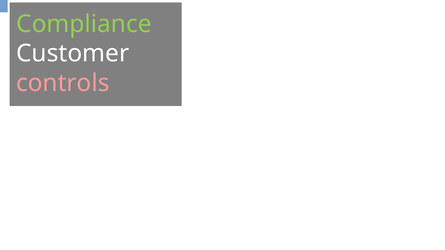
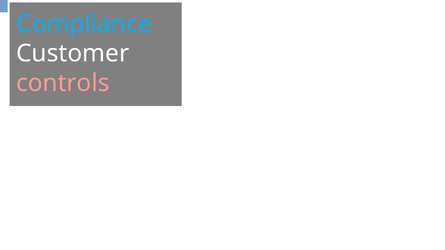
Compliance colour: light green -> light blue (84, 24)
